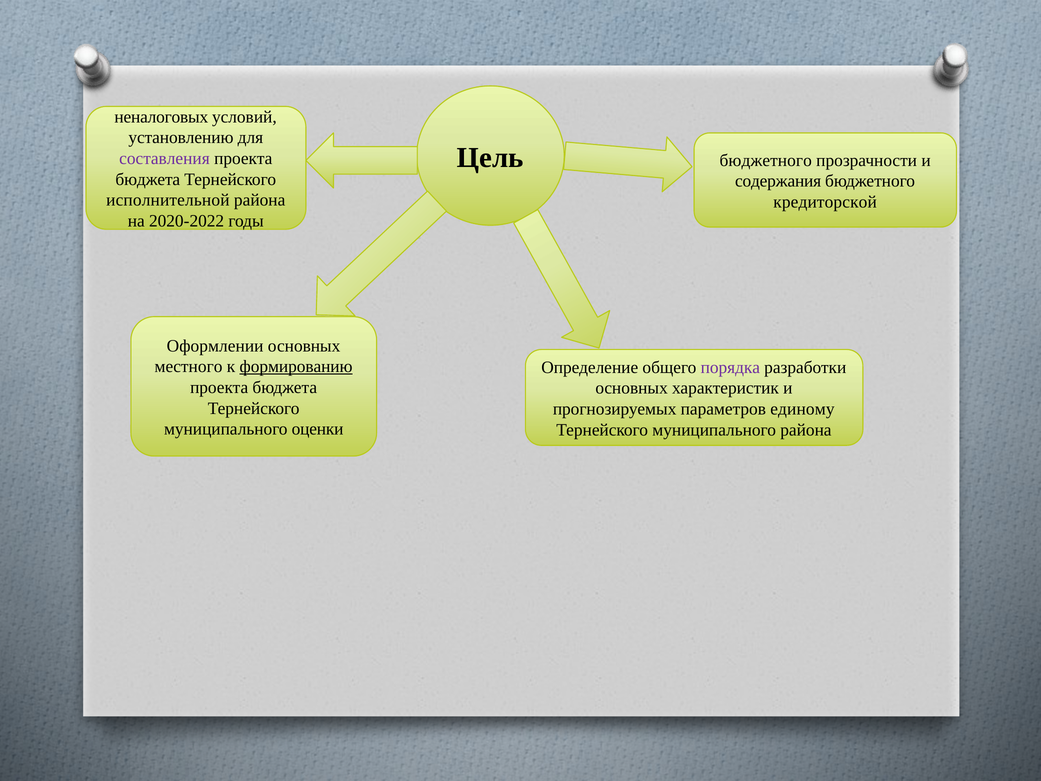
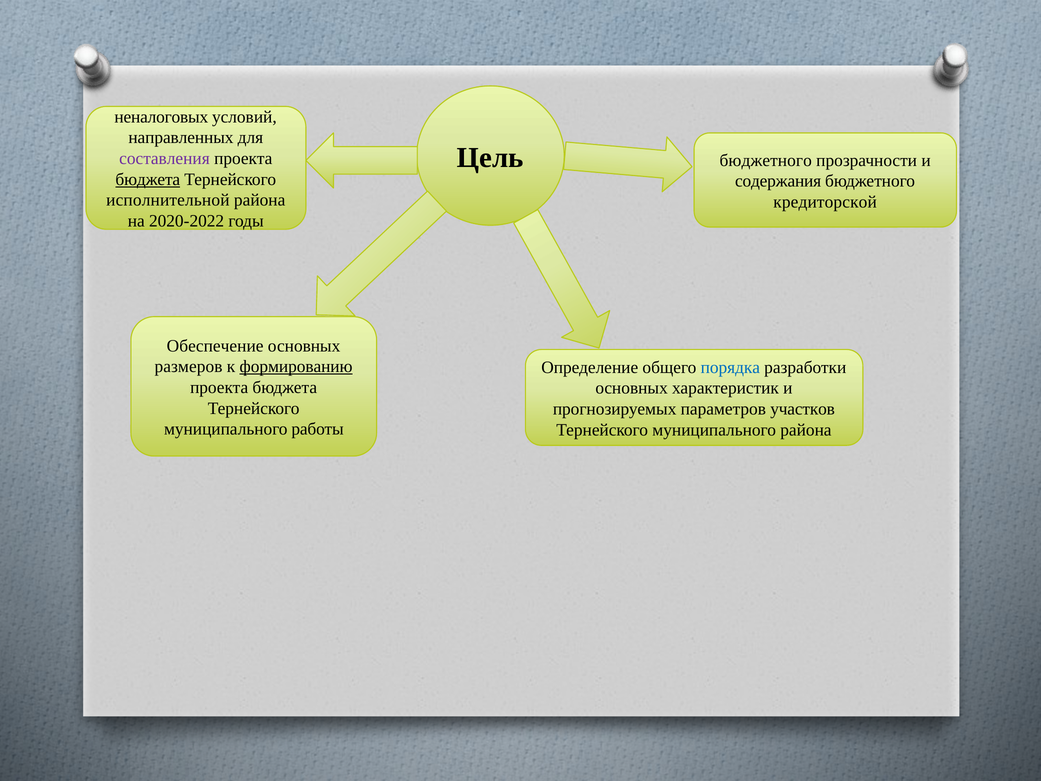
установлению: установлению -> направленных (181, 138)
бюджета underline: none -> present (148, 179)
Оформлении: Оформлении -> Обеспечение (215, 346)
местного: местного -> размеров (188, 367)
порядка colour: purple -> blue (730, 367)
единому: единому -> участков (803, 409)
оценки: оценки -> работы (318, 429)
